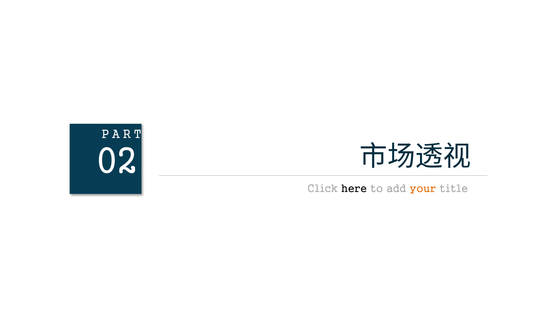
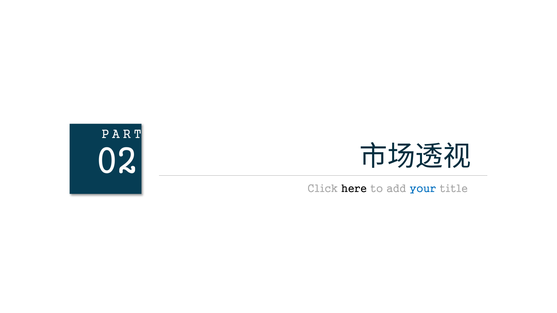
your colour: orange -> blue (423, 189)
